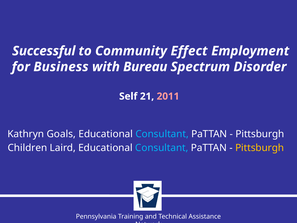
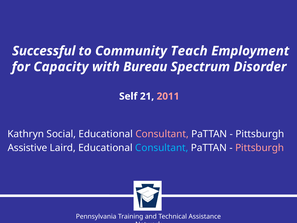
Effect: Effect -> Teach (189, 51)
Business: Business -> Capacity (61, 67)
Goals: Goals -> Social (61, 134)
Consultant colour: light blue -> pink (162, 134)
Children: Children -> Assistive (27, 148)
Pittsburgh colour: yellow -> pink (260, 148)
